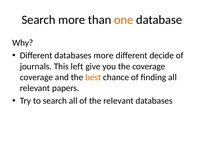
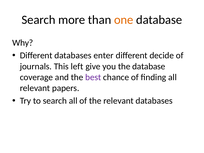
databases more: more -> enter (104, 55)
the coverage: coverage -> database (149, 66)
best colour: orange -> purple (93, 77)
